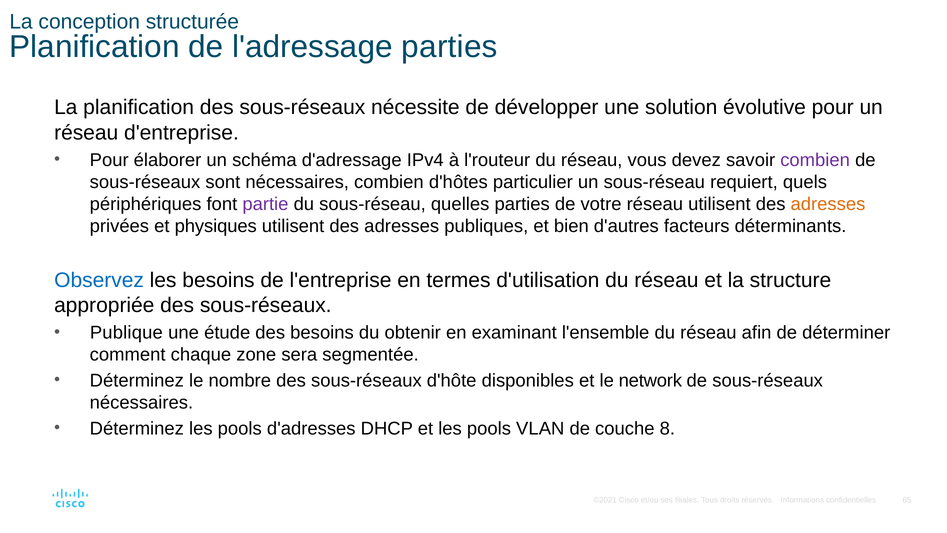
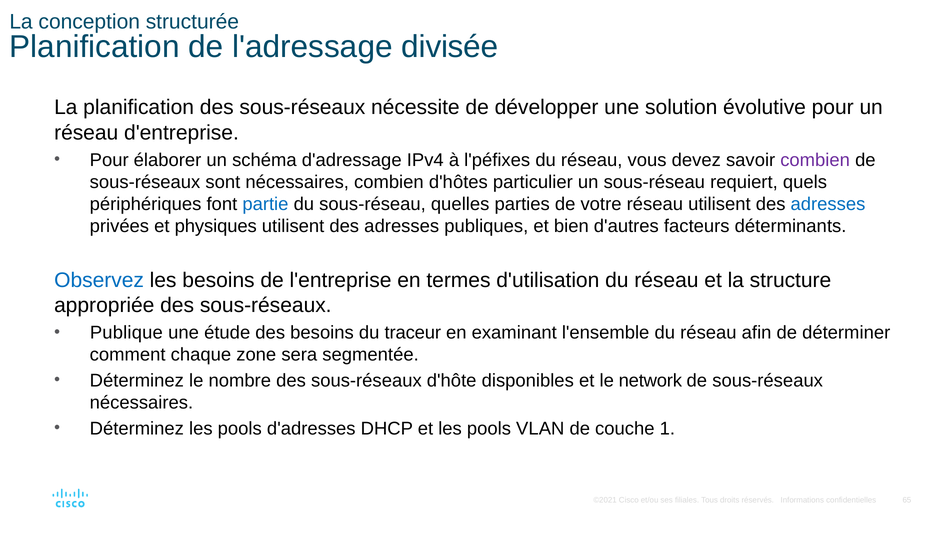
l'adressage parties: parties -> divisée (450, 47)
l'routeur: l'routeur -> l'péfixes (497, 160)
partie colour: purple -> blue (265, 204)
adresses colour: orange -> blue (828, 204)
obtenir: obtenir -> traceur (413, 332)
8: 8 -> 1 (667, 428)
